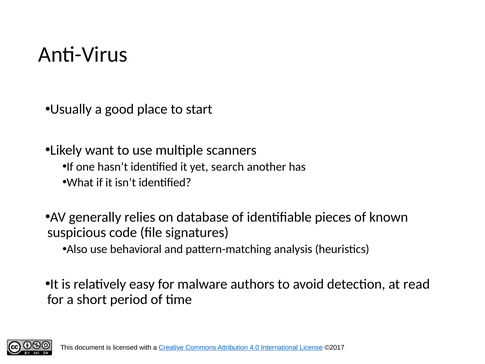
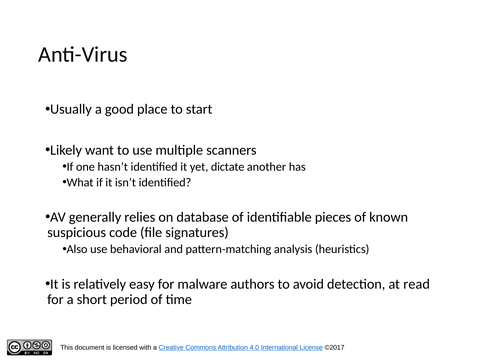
search: search -> dictate (228, 167)
